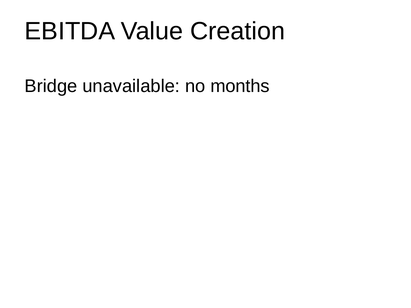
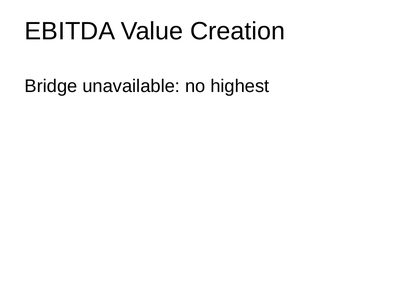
months: months -> highest (240, 86)
